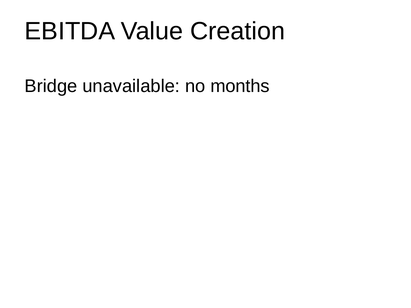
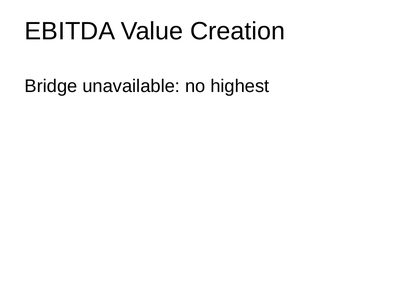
months: months -> highest (240, 86)
